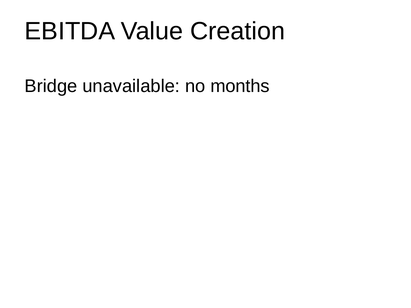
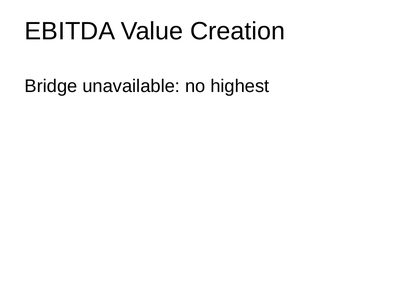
months: months -> highest (240, 86)
